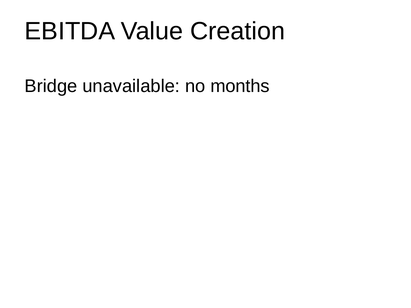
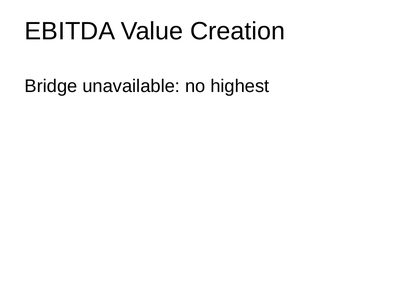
months: months -> highest (240, 86)
